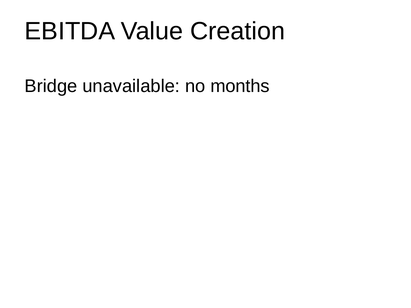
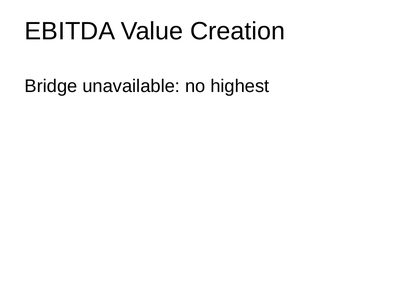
months: months -> highest (240, 86)
